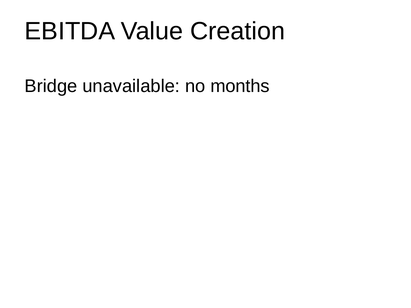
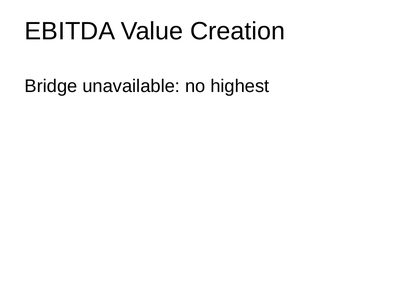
months: months -> highest (240, 86)
